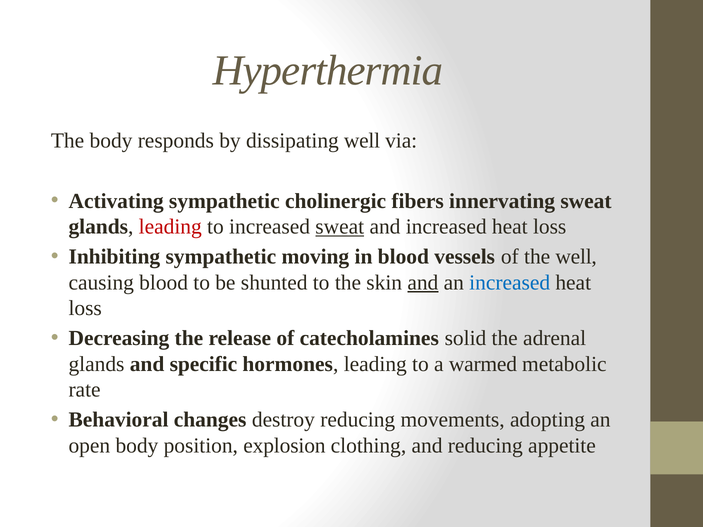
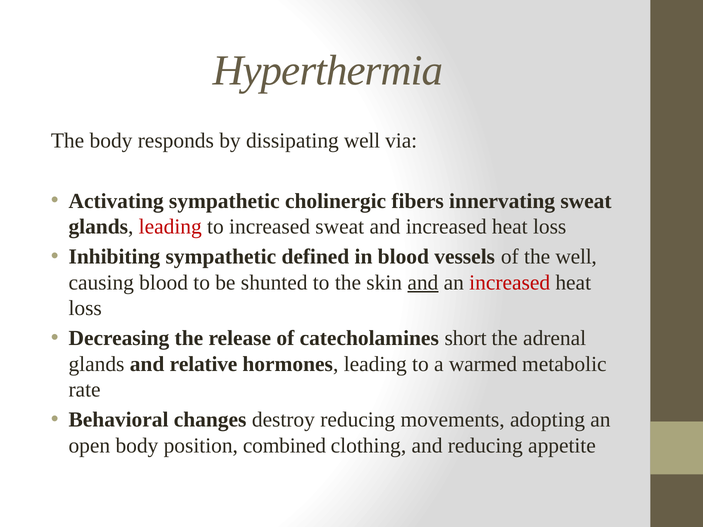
sweat underline: present -> none (340, 227)
moving: moving -> defined (315, 257)
increased colour: blue -> red (510, 283)
solid: solid -> short (466, 338)
specific: specific -> relative (203, 364)
explosion: explosion -> combined (284, 446)
